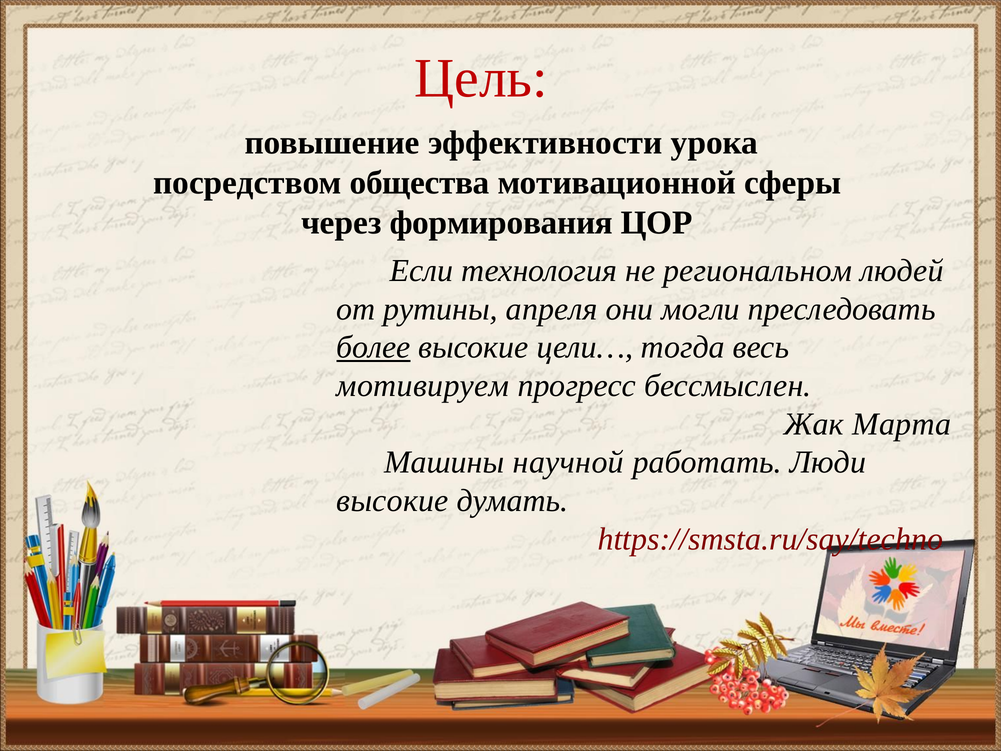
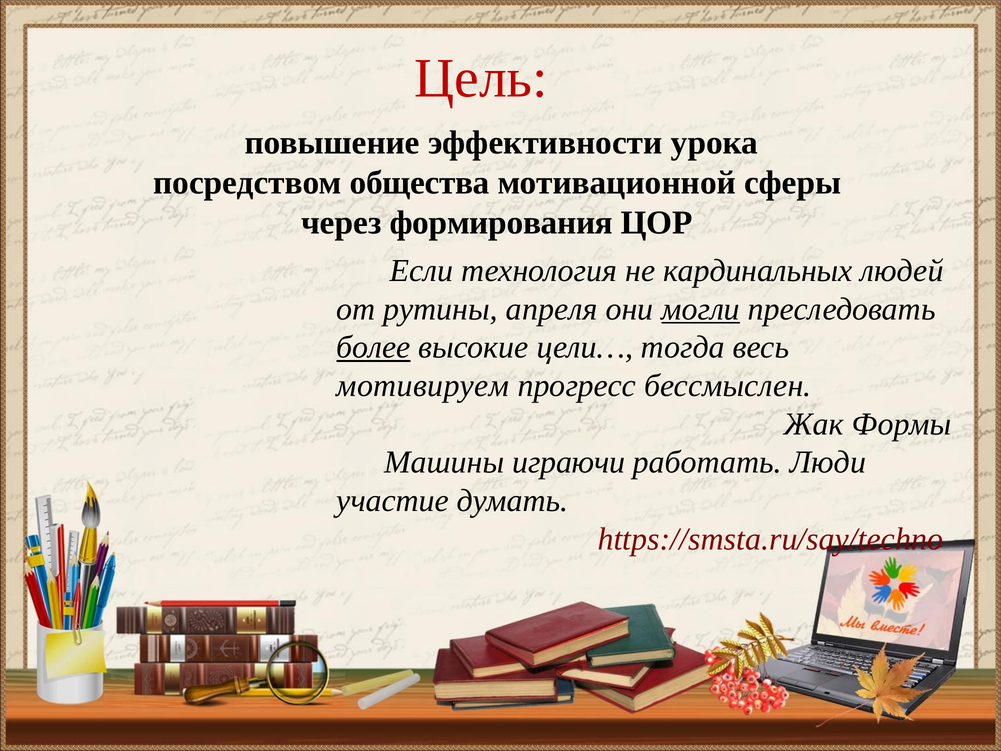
региональном: региональном -> кардинальных (758, 271)
могли underline: none -> present (701, 309)
Марта: Марта -> Формы (902, 424)
научной: научной -> играючи (569, 462)
высокие: высокие -> участие (393, 501)
